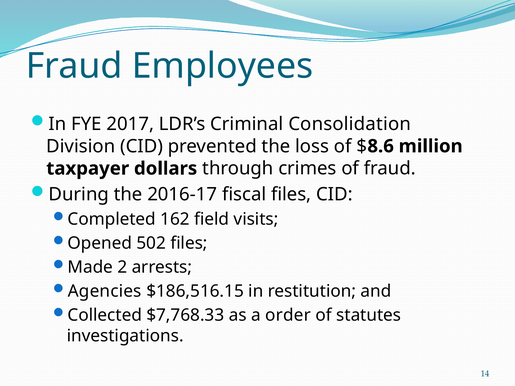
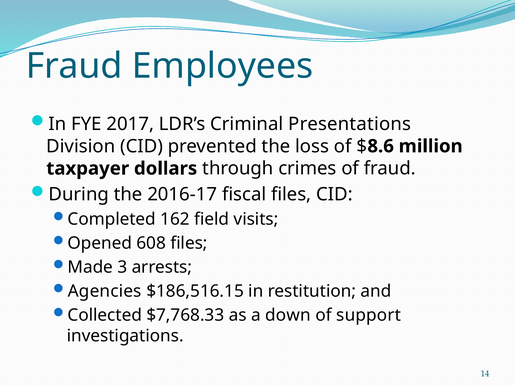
Consolidation: Consolidation -> Presentations (350, 124)
502: 502 -> 608 (151, 243)
2: 2 -> 3 (122, 267)
order: order -> down (288, 315)
statutes: statutes -> support (369, 315)
